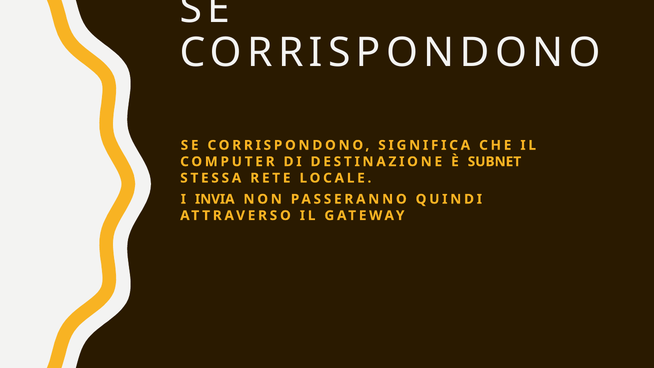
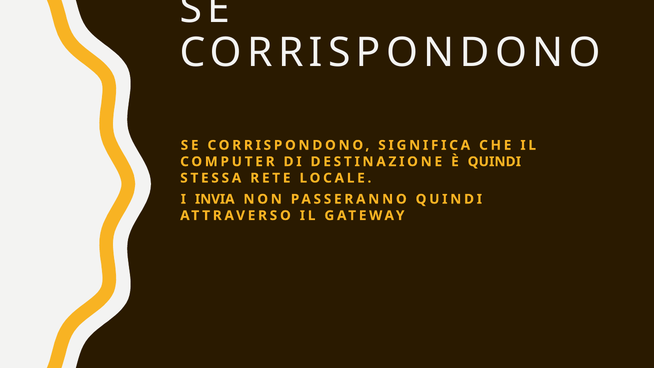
È SUBNET: SUBNET -> QUINDI (494, 162)
